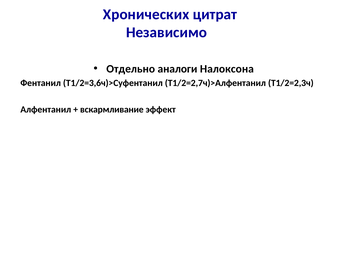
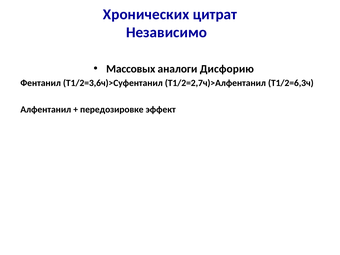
Отдельно: Отдельно -> Массовых (131, 69)
Налоксона: Налоксона -> Дисфорию (227, 69)
Т1/2=2,3ч: Т1/2=2,3ч -> Т1/2=6,3ч (291, 83)
вскармливание: вскармливание -> передозировке (112, 110)
